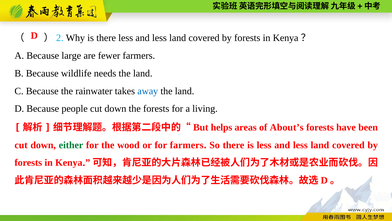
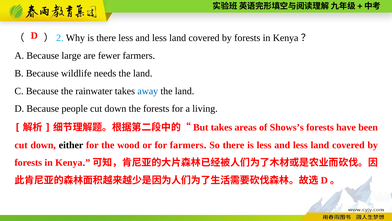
helps: helps -> takes (222, 127)
About’s: About’s -> Shows’s (287, 127)
either colour: green -> black (71, 145)
